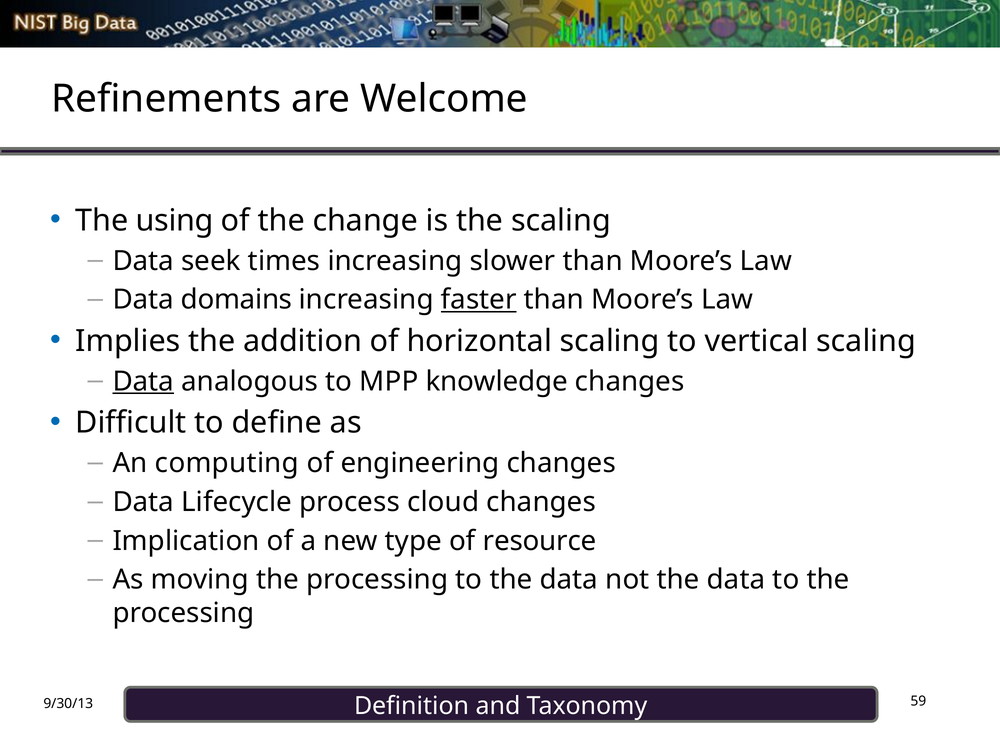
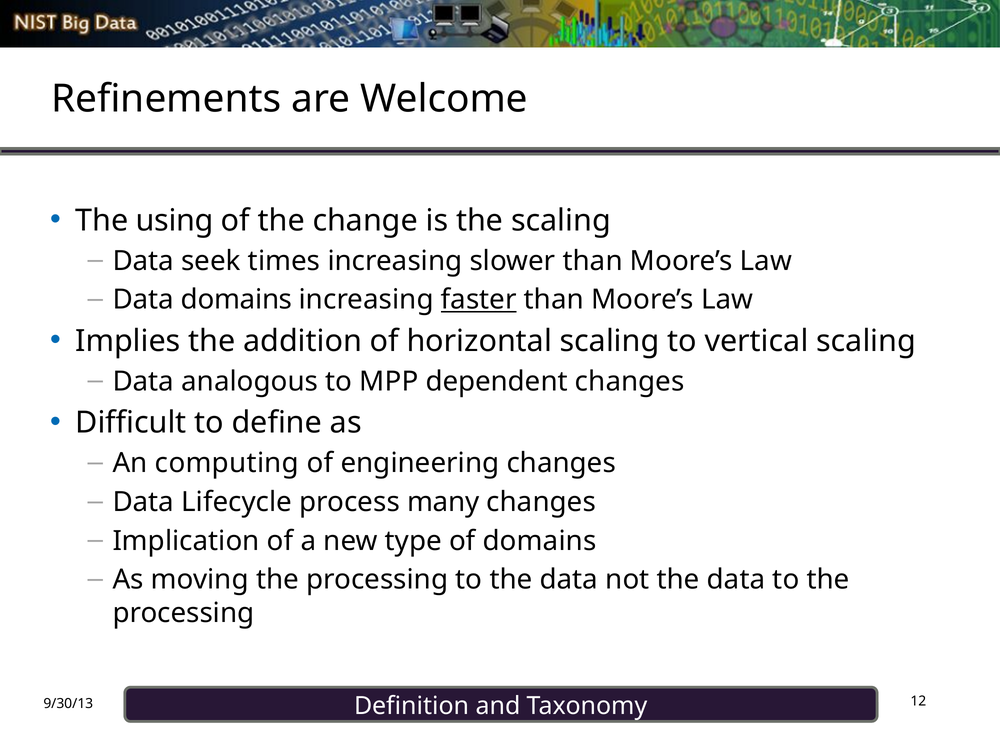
Data underline: present -> none (143, 381)
knowledge: knowledge -> dependent (497, 381)
cloud: cloud -> many (443, 502)
of resource: resource -> domains (540, 541)
59: 59 -> 12 (918, 701)
